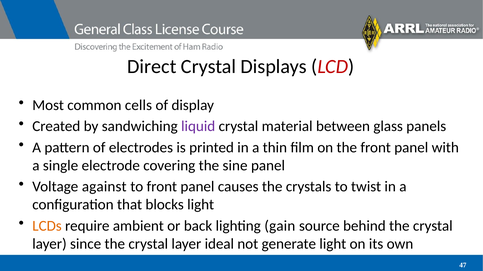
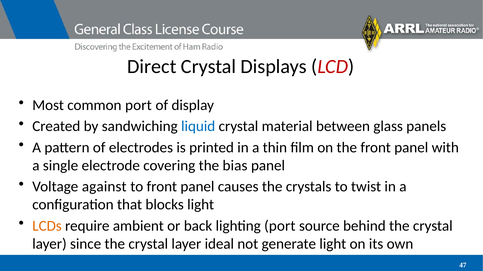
common cells: cells -> port (138, 106)
liquid colour: purple -> blue (198, 127)
sine: sine -> bias (235, 166)
lighting gain: gain -> port (280, 226)
